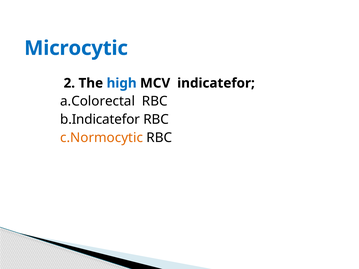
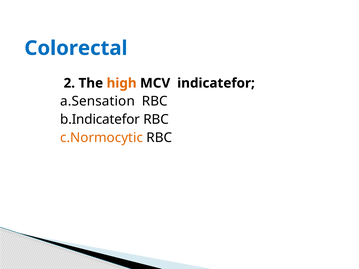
Microcytic: Microcytic -> Colorectal (76, 48)
high colour: blue -> orange (122, 83)
a.Colorectal: a.Colorectal -> a.Sensation (98, 101)
